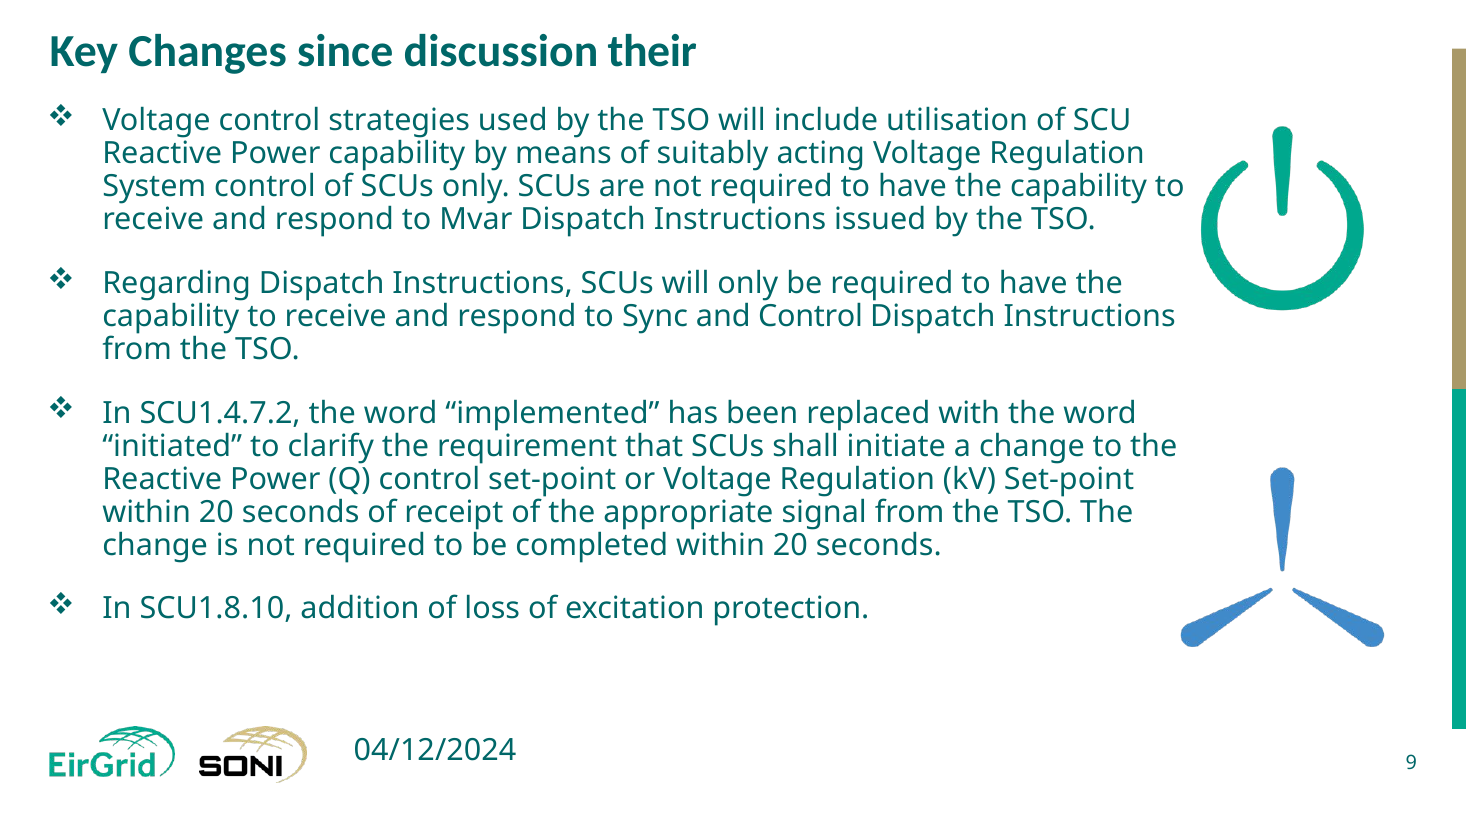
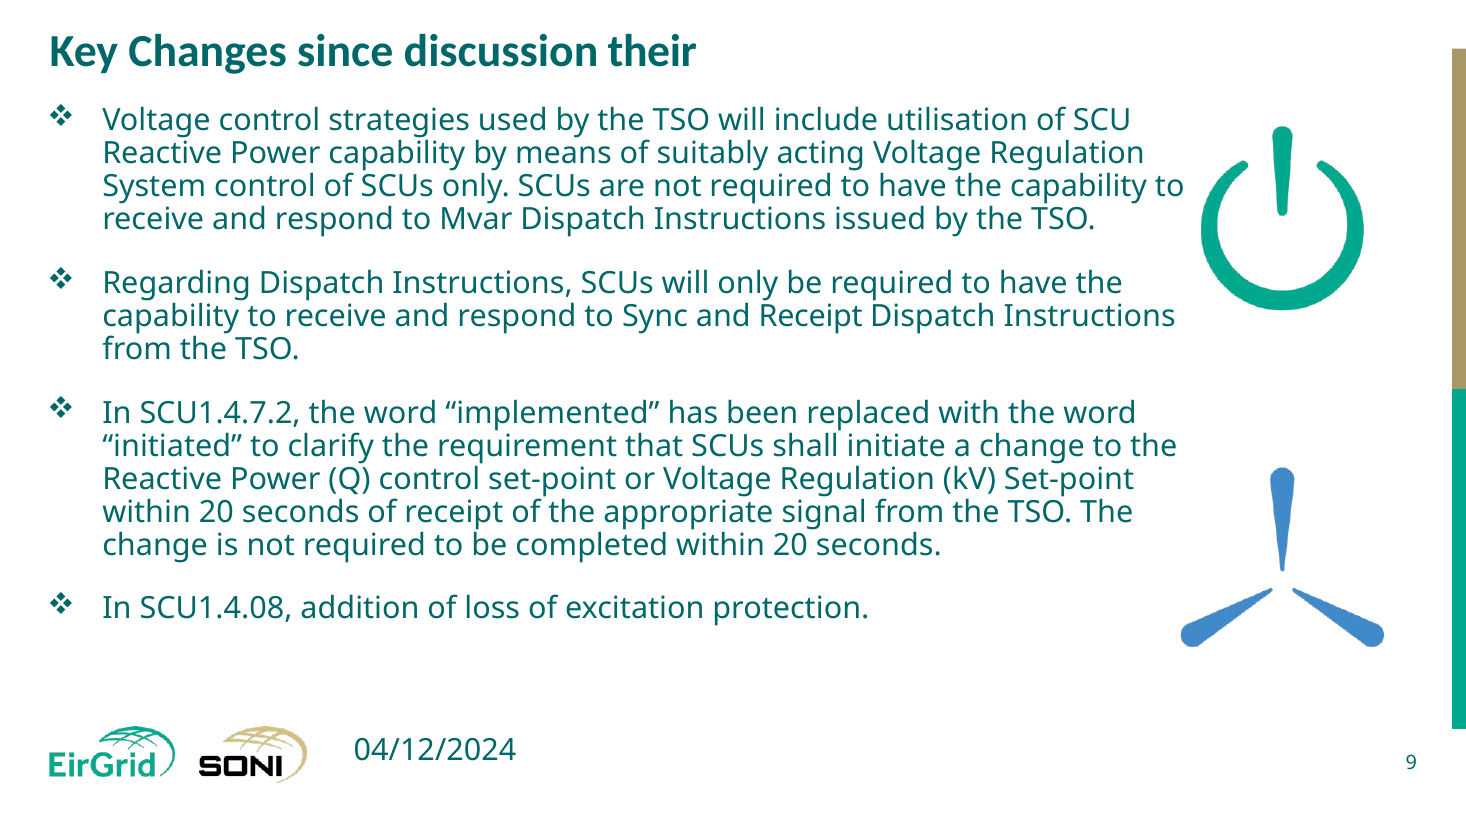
and Control: Control -> Receipt (811, 316)
SCU1.8.10: SCU1.8.10 -> SCU1.4.08 (216, 608)
